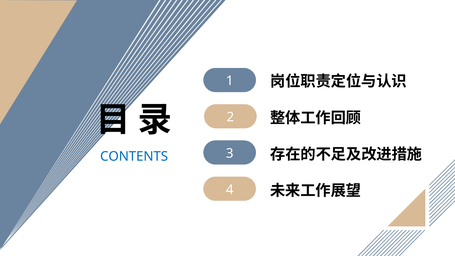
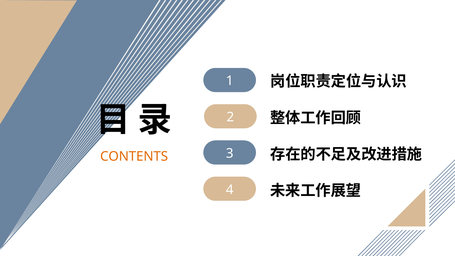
CONTENTS colour: blue -> orange (134, 156)
